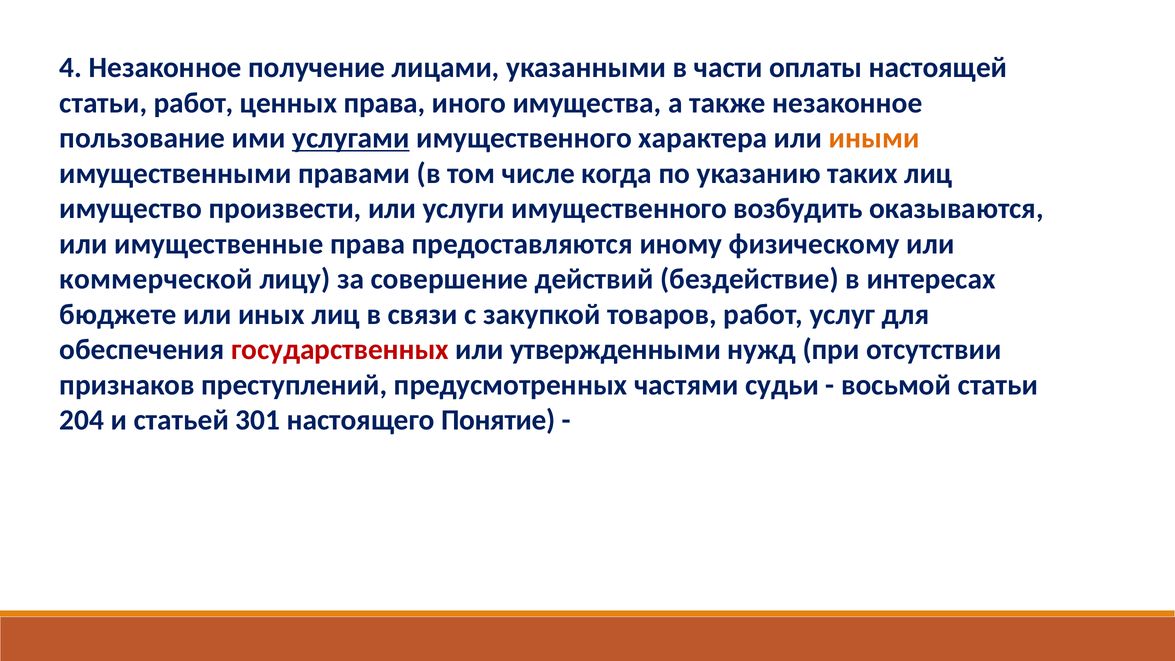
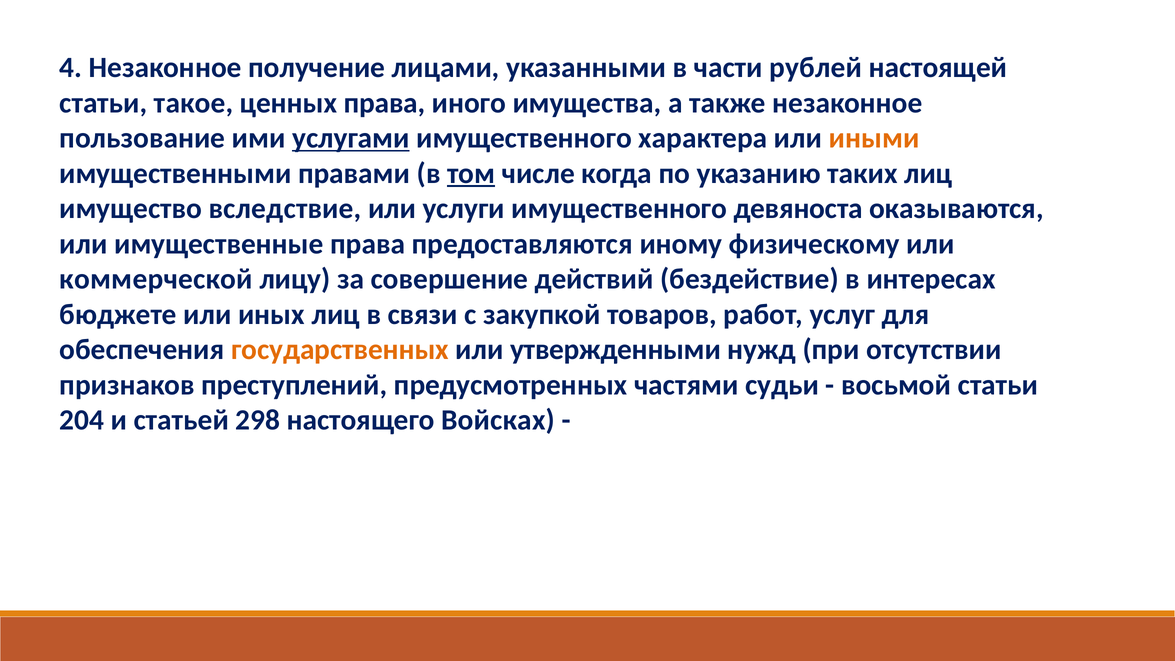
оплаты: оплаты -> рублей (816, 68)
статьи работ: работ -> такое (194, 103)
том underline: none -> present (471, 173)
произвести: произвести -> вследствие (285, 209)
возбудить: возбудить -> девяноста (798, 209)
государственных colour: red -> orange (340, 350)
301: 301 -> 298 (258, 420)
Понятие: Понятие -> Войсках (498, 420)
